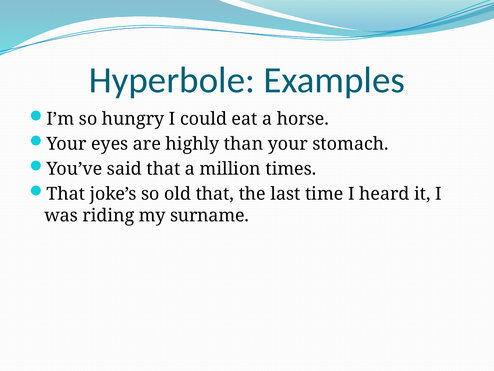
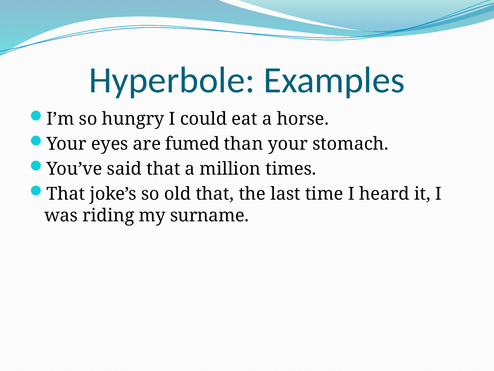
highly: highly -> fumed (193, 144)
